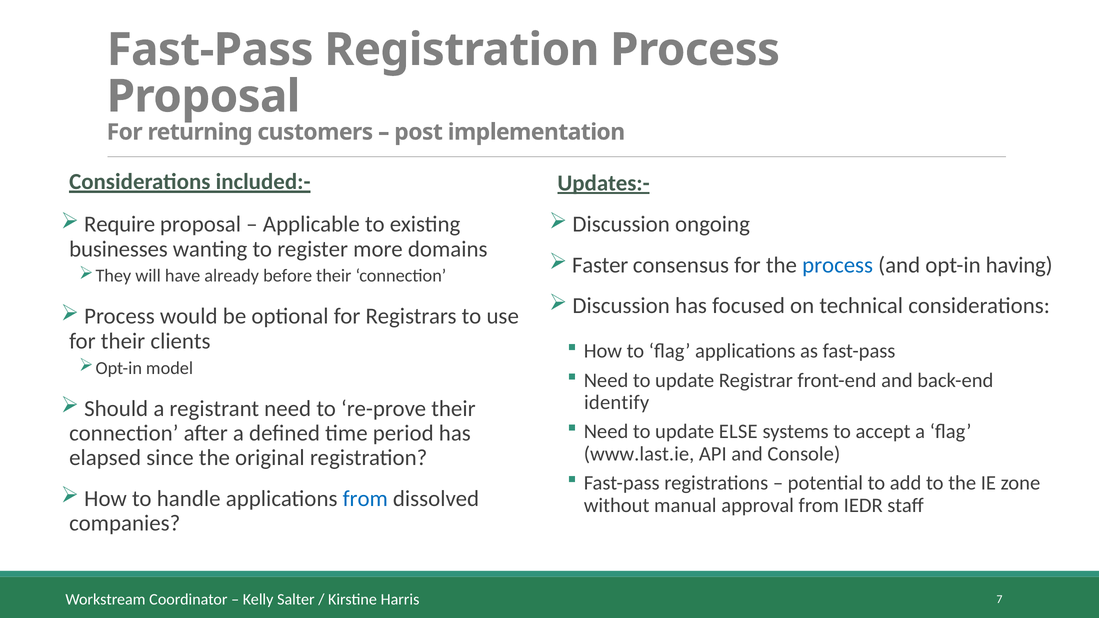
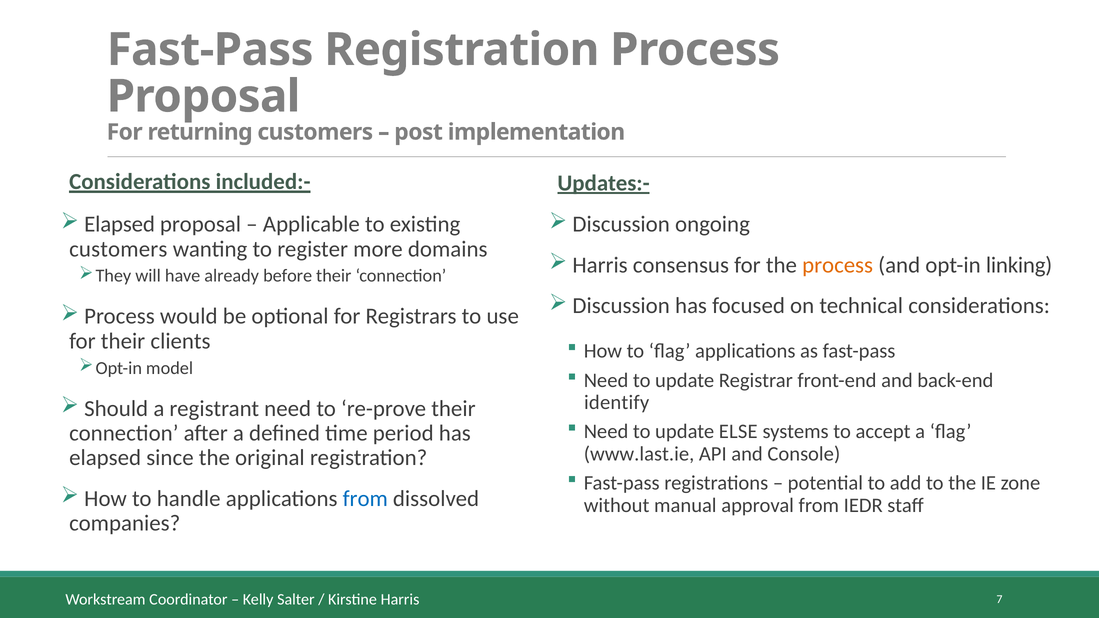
Require: Require -> Elapsed (120, 224)
businesses: businesses -> customers (118, 249)
Faster: Faster -> Harris (600, 265)
process colour: blue -> orange (838, 265)
having: having -> linking (1019, 265)
